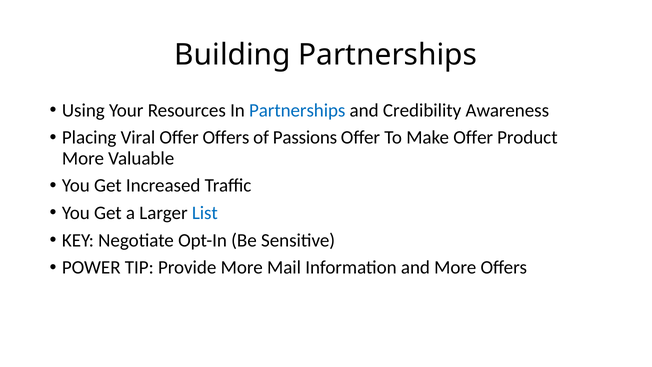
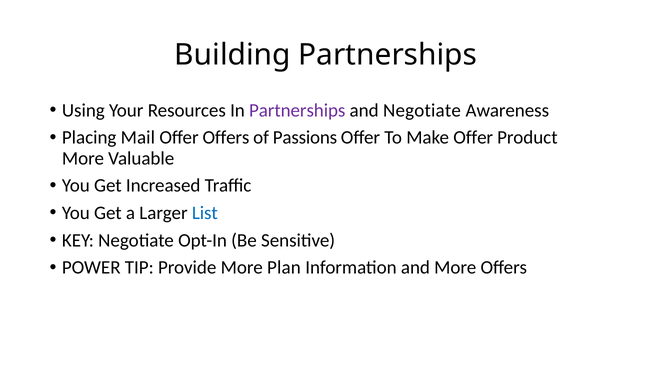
Partnerships colour: blue -> purple (297, 110)
and Credibility: Credibility -> Negotiate (422, 110)
Viral: Viral -> Mail (138, 138)
Mail: Mail -> Plan (284, 267)
